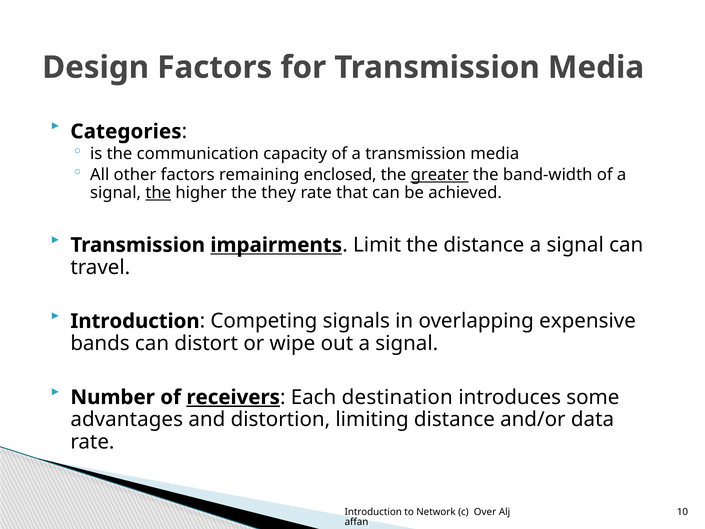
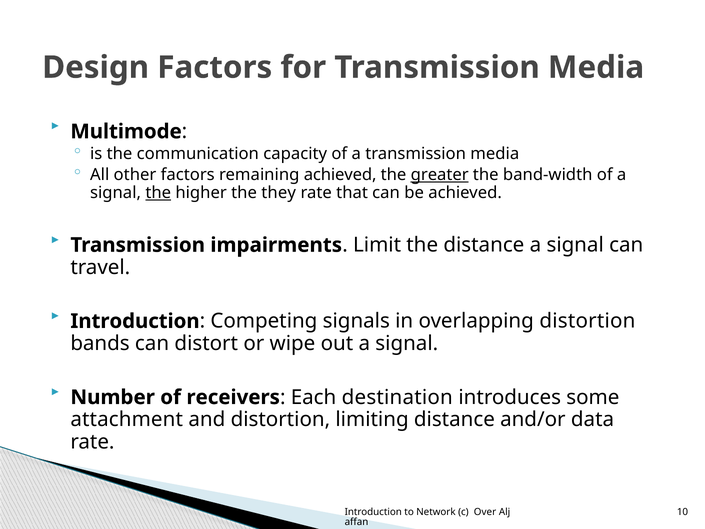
Categories: Categories -> Multimode (126, 131)
remaining enclosed: enclosed -> achieved (340, 175)
impairments underline: present -> none (276, 245)
overlapping expensive: expensive -> distortion (587, 321)
receivers underline: present -> none (233, 397)
advantages: advantages -> attachment (127, 419)
